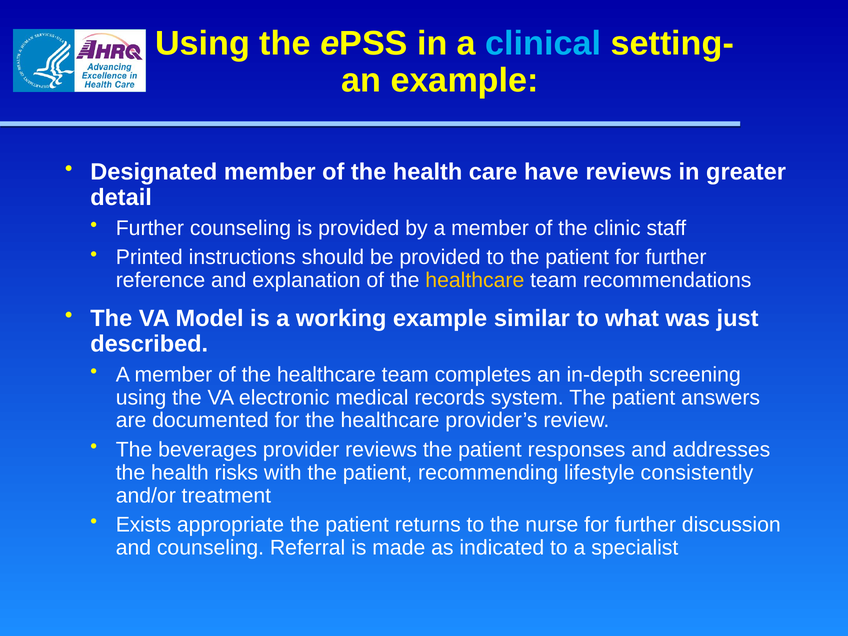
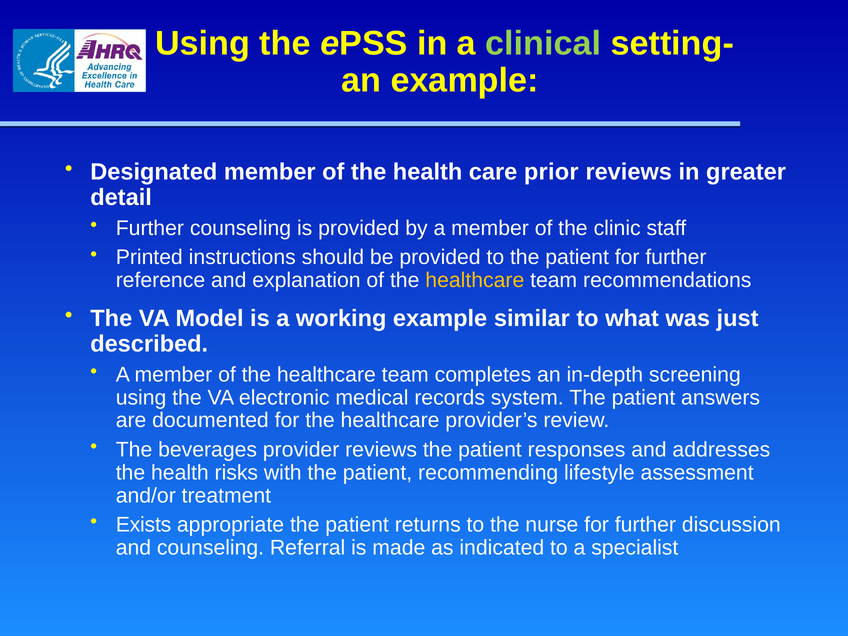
clinical colour: light blue -> light green (543, 44)
have: have -> prior (551, 172)
consistently: consistently -> assessment (697, 473)
